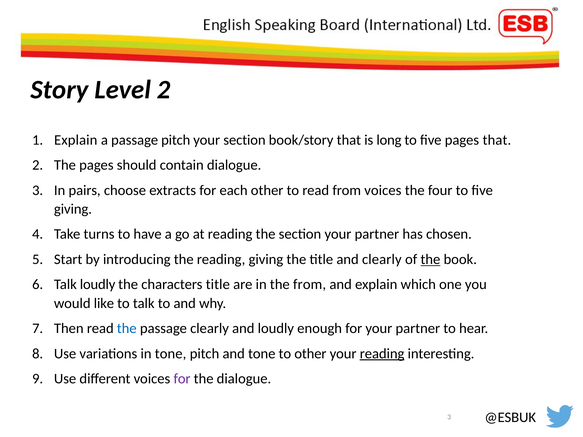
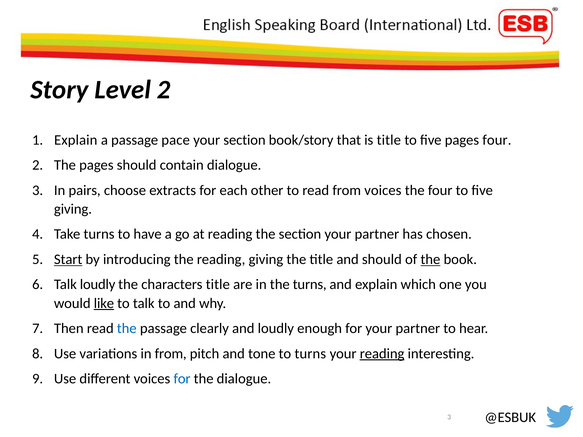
passage pitch: pitch -> pace (176, 140)
is long: long -> title (389, 140)
pages that: that -> four (497, 140)
Start underline: none -> present (68, 259)
and clearly: clearly -> should (382, 259)
the from: from -> turns (310, 285)
like underline: none -> present (104, 303)
in tone: tone -> from (171, 354)
to other: other -> turns (310, 354)
for colour: purple -> blue (182, 379)
